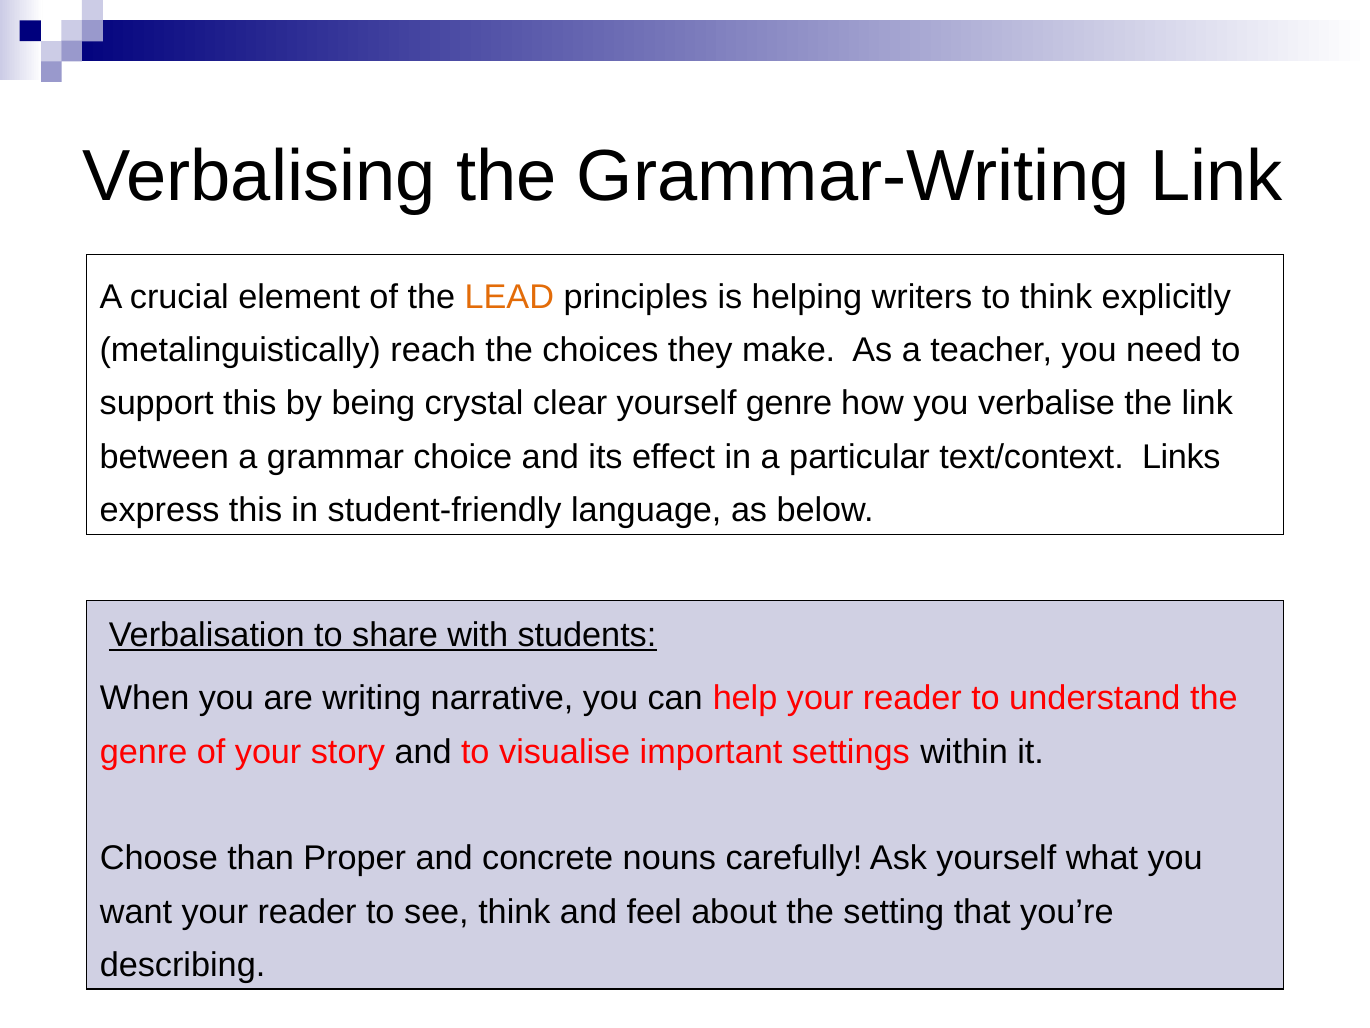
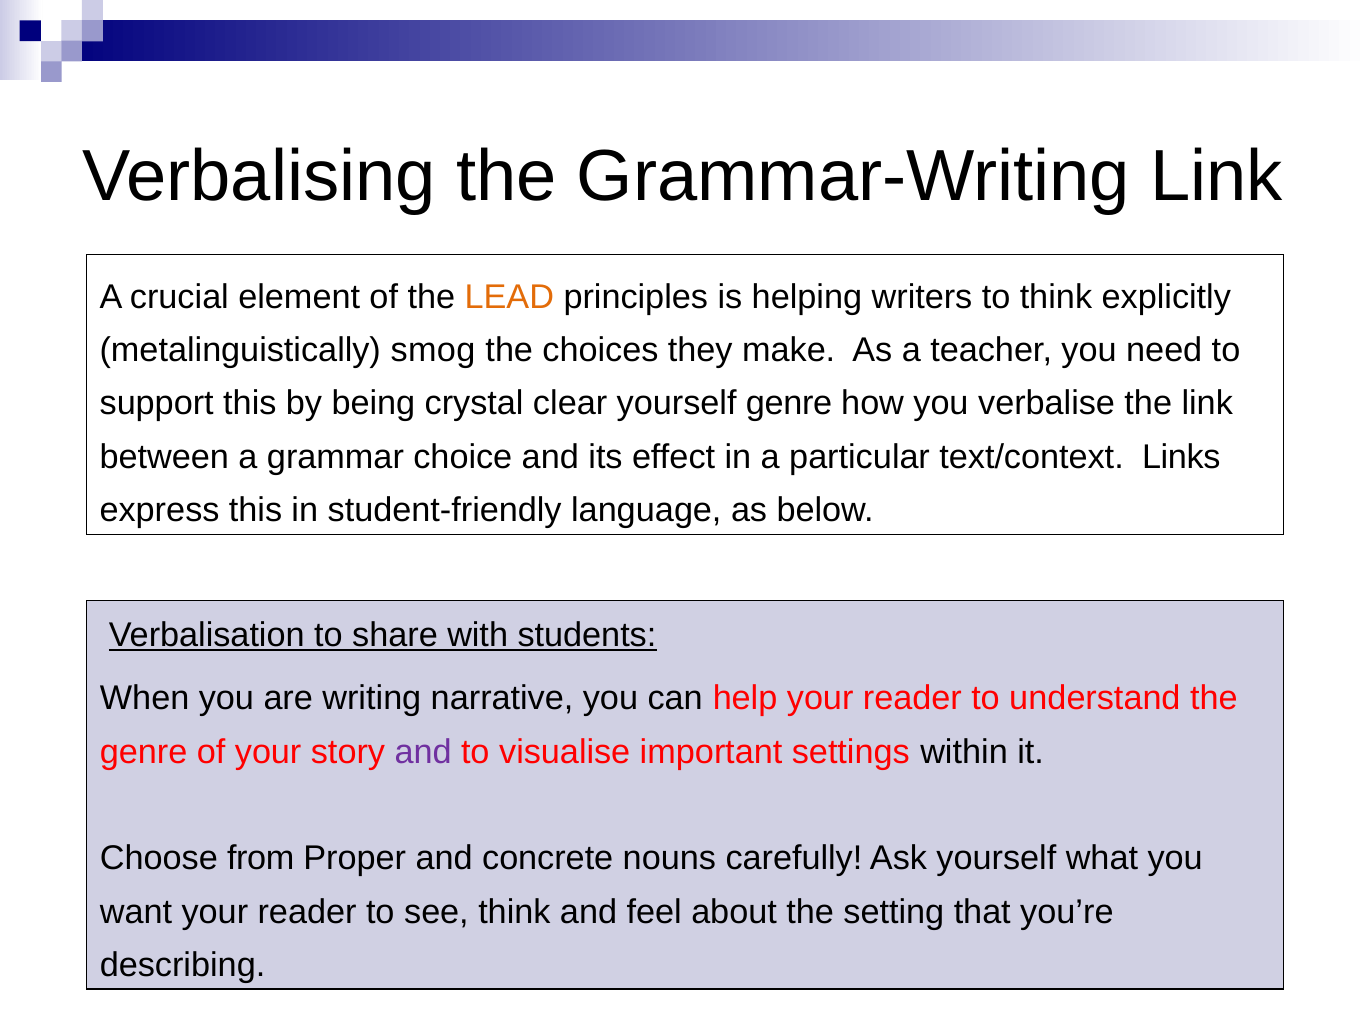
reach: reach -> smog (433, 350)
and colour: black -> purple (423, 752)
than: than -> from (261, 858)
